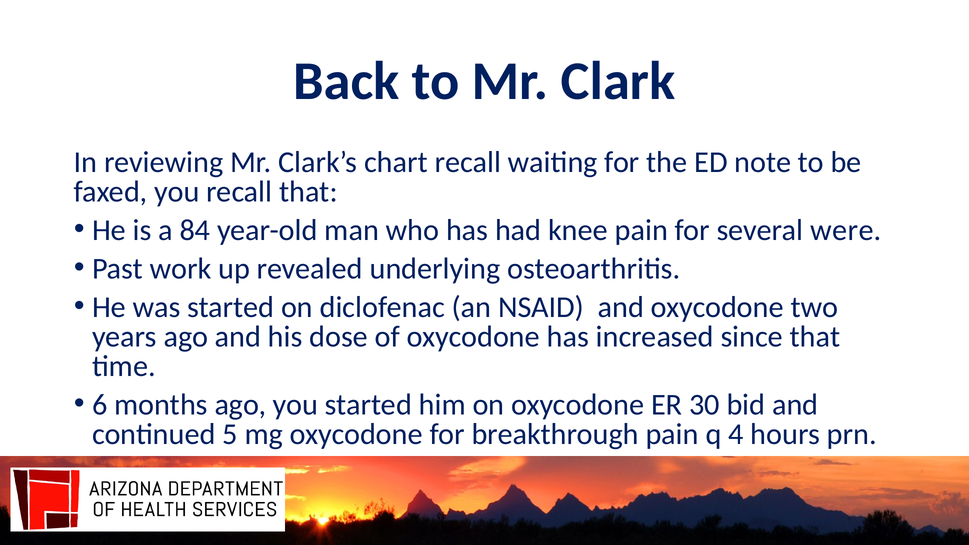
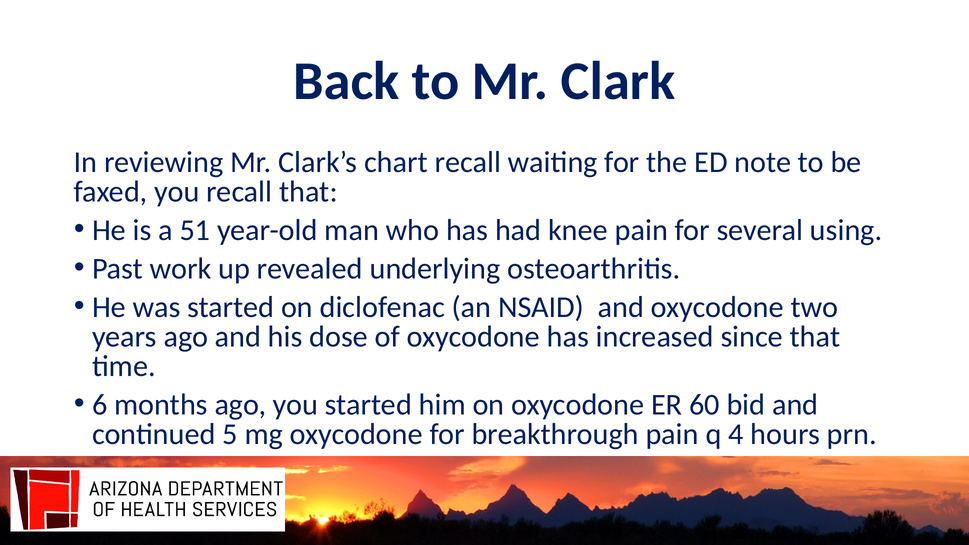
84: 84 -> 51 (195, 230)
were: were -> using (846, 230)
30: 30 -> 60 (704, 405)
